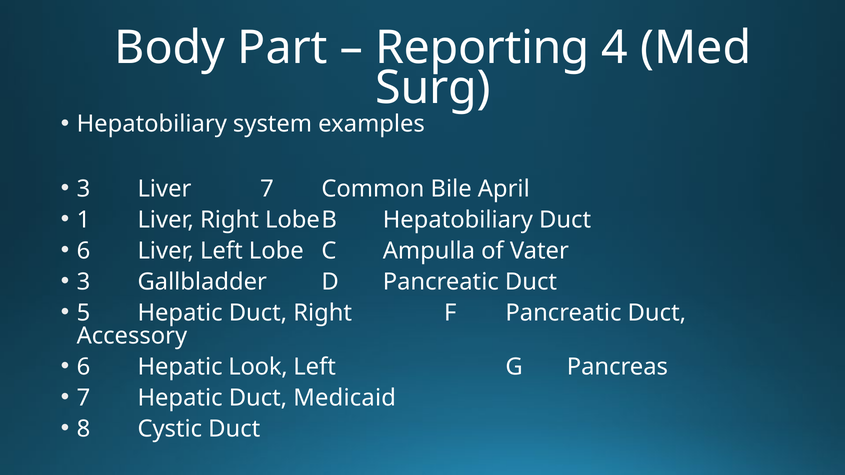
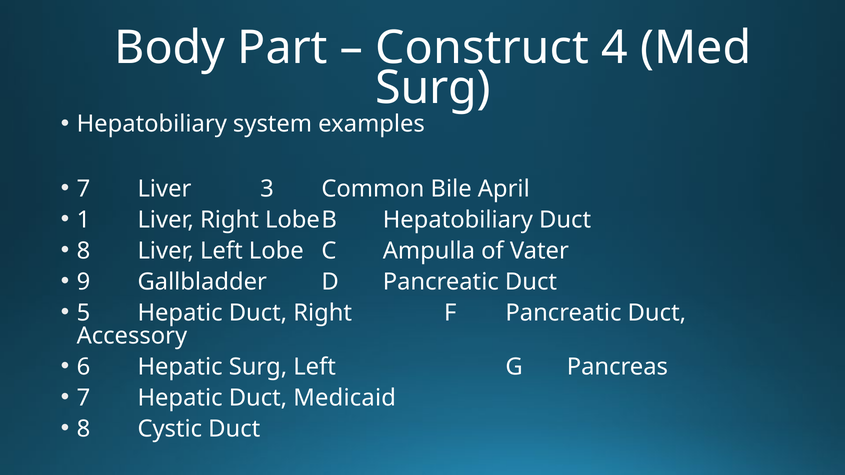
Reporting: Reporting -> Construct (482, 48)
3: 3 -> 7 (83, 189)
Liver 7: 7 -> 3 (267, 189)
6: 6 -> 8 (83, 251)
3: 3 -> 9 (83, 282)
Hepatic Look: Look -> Surg (258, 367)
